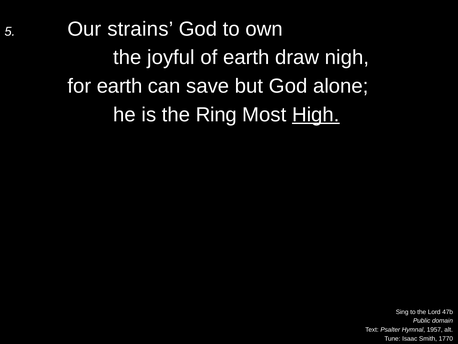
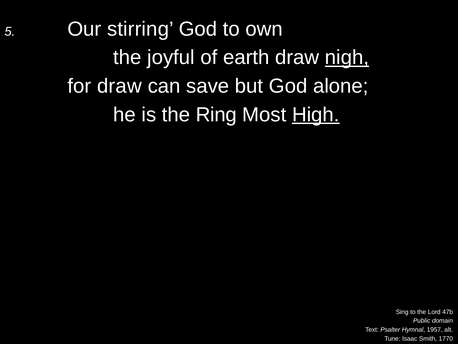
strains: strains -> stirring (140, 29)
nigh underline: none -> present (347, 57)
for earth: earth -> draw (119, 86)
